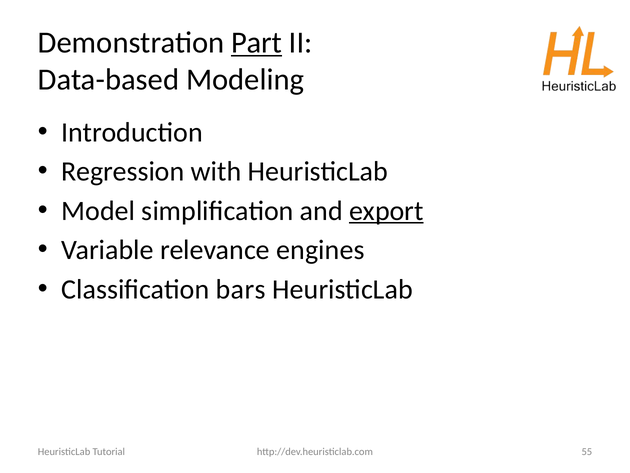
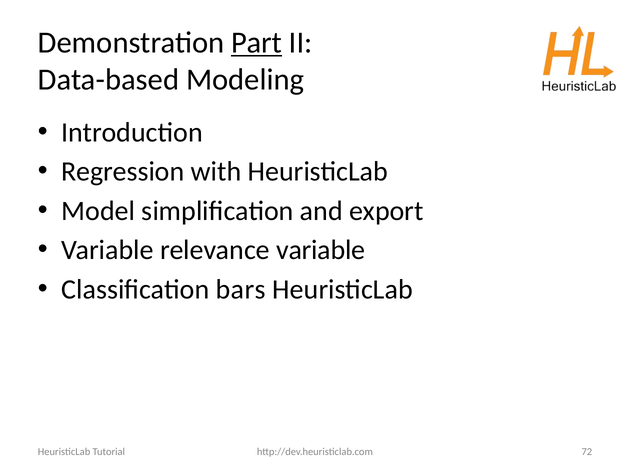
export underline: present -> none (386, 211)
relevance engines: engines -> variable (321, 250)
55: 55 -> 72 (587, 451)
